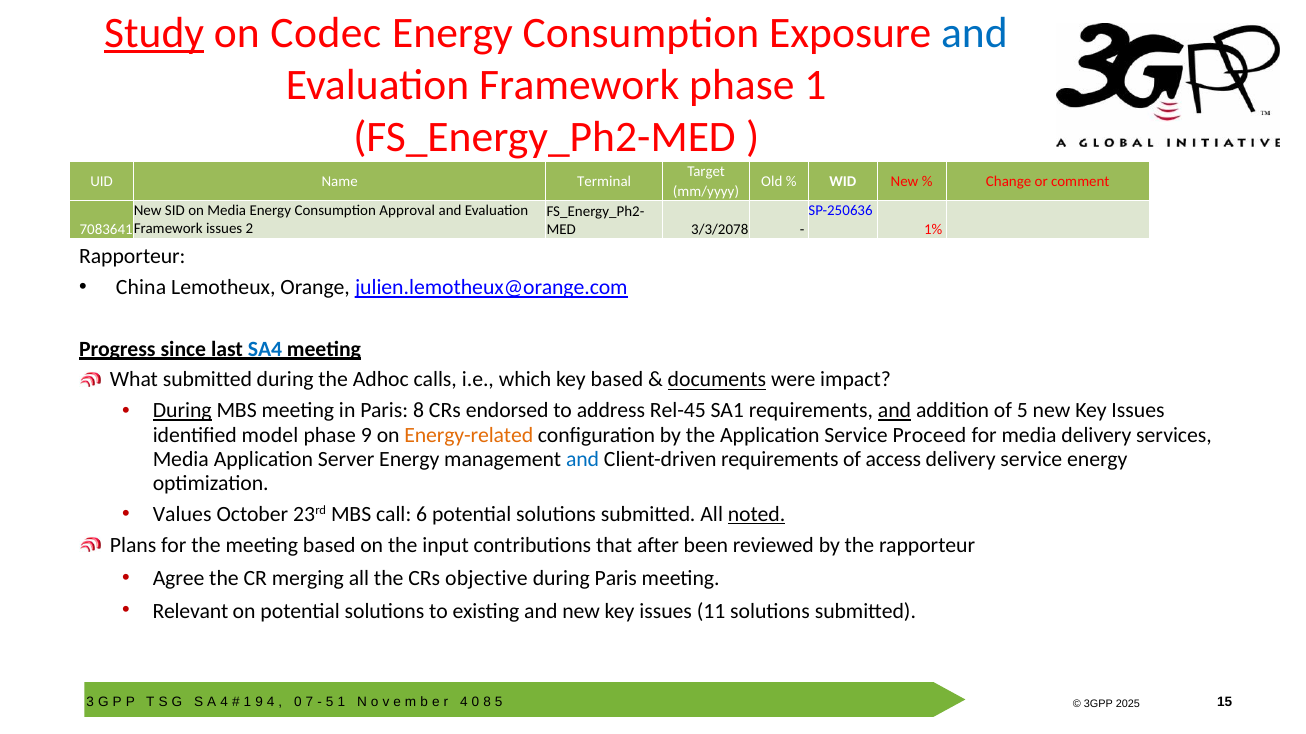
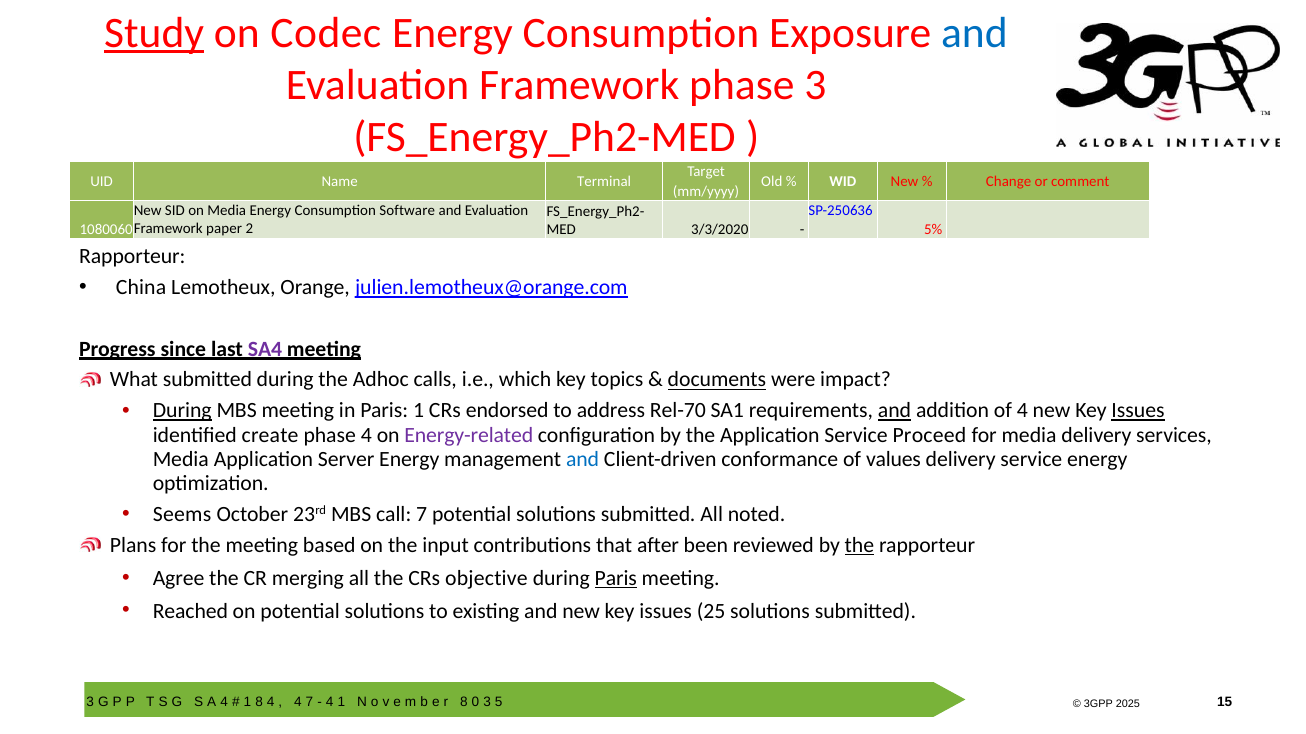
phase 1: 1 -> 3 (815, 85)
Approval: Approval -> Software (407, 210)
Framework issues: issues -> paper (224, 229)
7083641: 7083641 -> 1080060 (106, 230)
3/3/2078: 3/3/2078 -> 3/3/2020 (720, 230)
1%: 1% -> 5% (933, 230)
SA4 colour: blue -> purple (265, 349)
key based: based -> topics (617, 380)
Paris 8: 8 -> 1 (419, 411)
Rel-45: Rel-45 -> Rel-70 (678, 411)
of 5: 5 -> 4 (1022, 411)
Issues underline: none -> present (1138, 411)
model: model -> create (270, 435)
phase 9: 9 -> 4 (366, 435)
Energy-related colour: orange -> purple (469, 435)
Client-driven requirements: requirements -> conformance (780, 460)
access: access -> values (893, 460)
Values: Values -> Seems (182, 515)
call 6: 6 -> 7 (422, 515)
noted underline: present -> none (757, 515)
the underline: none -> present (859, 546)
Paris underline: none -> present (616, 579)
Relevant: Relevant -> Reached (190, 611)
11: 11 -> 25 (711, 611)
1 9: 9 -> 8 (259, 702)
0: 0 -> 4 (298, 702)
5: 5 -> 4 (330, 702)
4: 4 -> 8 (464, 702)
8: 8 -> 3 (487, 702)
